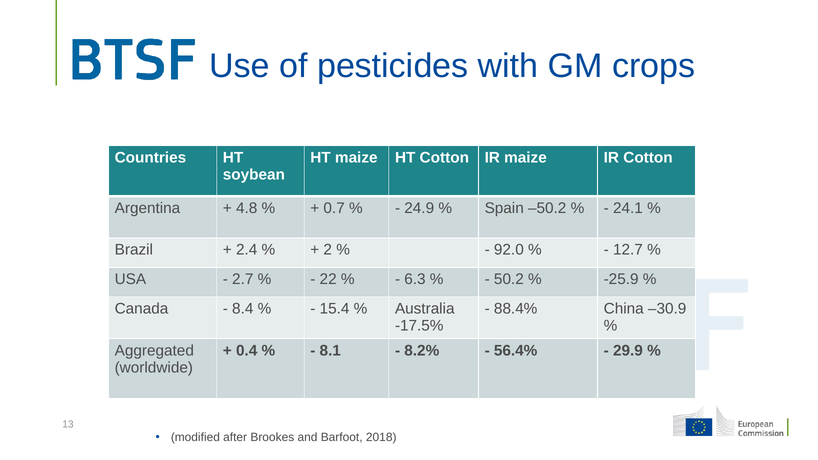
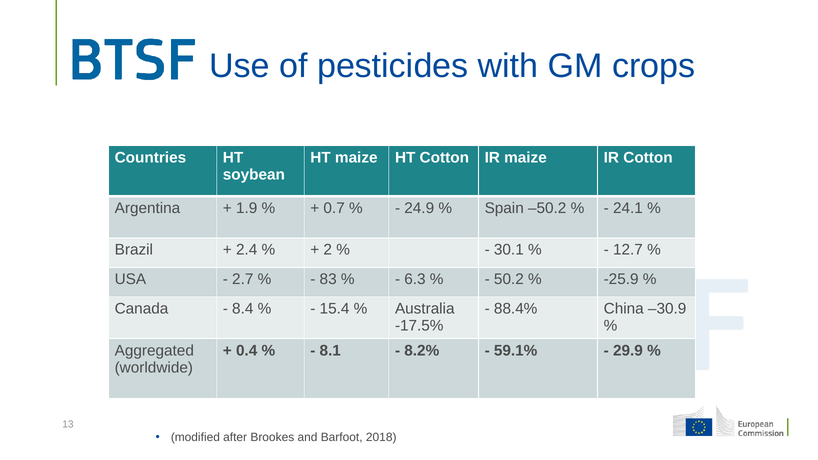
4.8: 4.8 -> 1.9 (247, 208)
92.0: 92.0 -> 30.1 (509, 250)
22: 22 -> 83 (328, 279)
56.4%: 56.4% -> 59.1% (516, 351)
